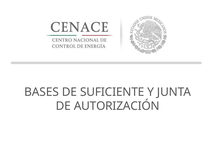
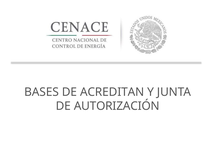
SUFICIENTE: SUFICIENTE -> ACREDITAN (112, 92)
